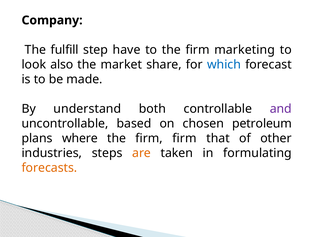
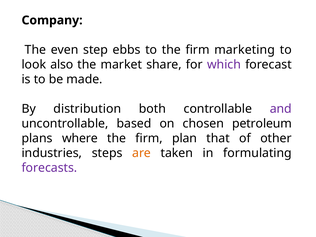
fulfill: fulfill -> even (65, 50)
have: have -> ebbs (127, 50)
which colour: blue -> purple (224, 65)
understand: understand -> distribution (87, 109)
firm firm: firm -> plan (185, 138)
forecasts colour: orange -> purple (49, 168)
